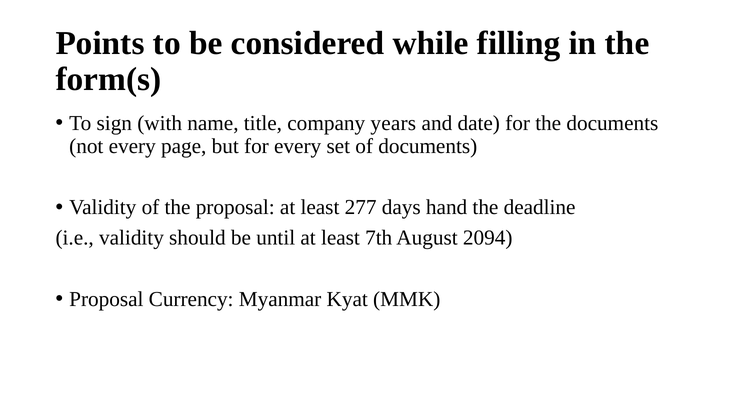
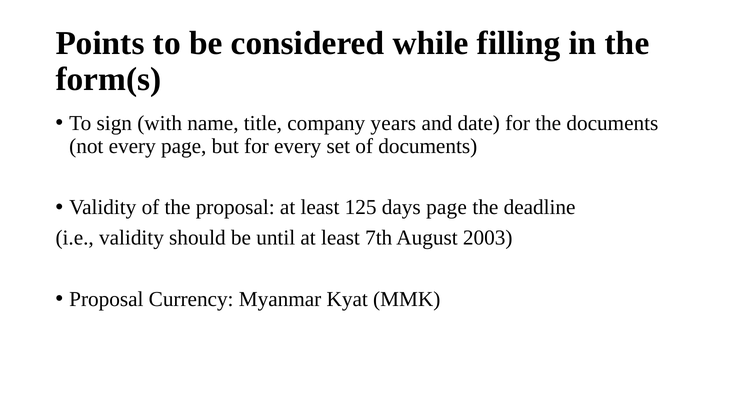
277: 277 -> 125 (361, 207)
days hand: hand -> page (447, 207)
2094: 2094 -> 2003 (488, 238)
